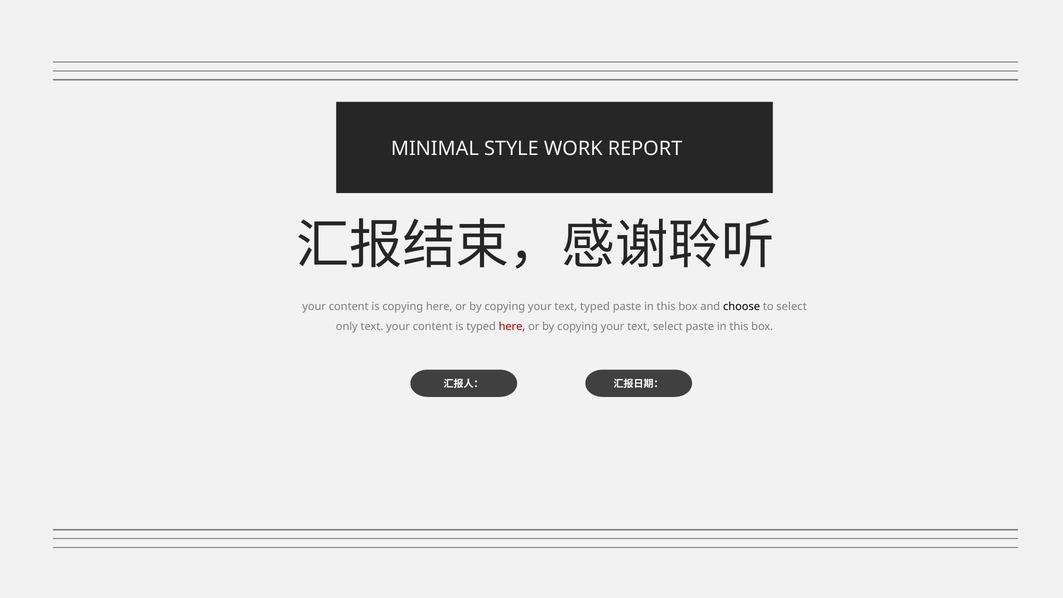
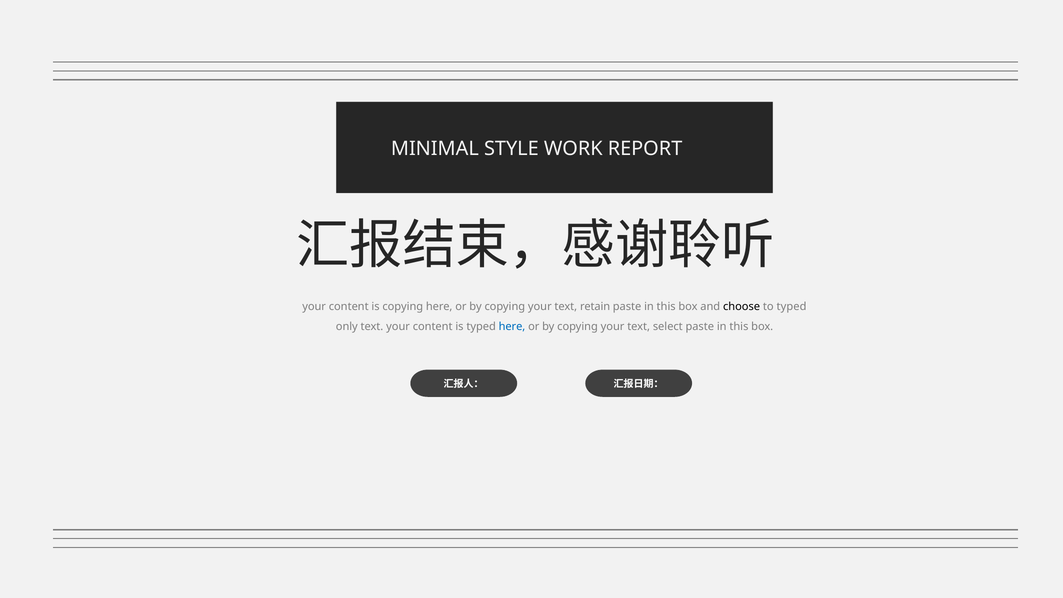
text typed: typed -> retain (595, 306)
to select: select -> typed (792, 306)
here colour: red -> blue (512, 326)
